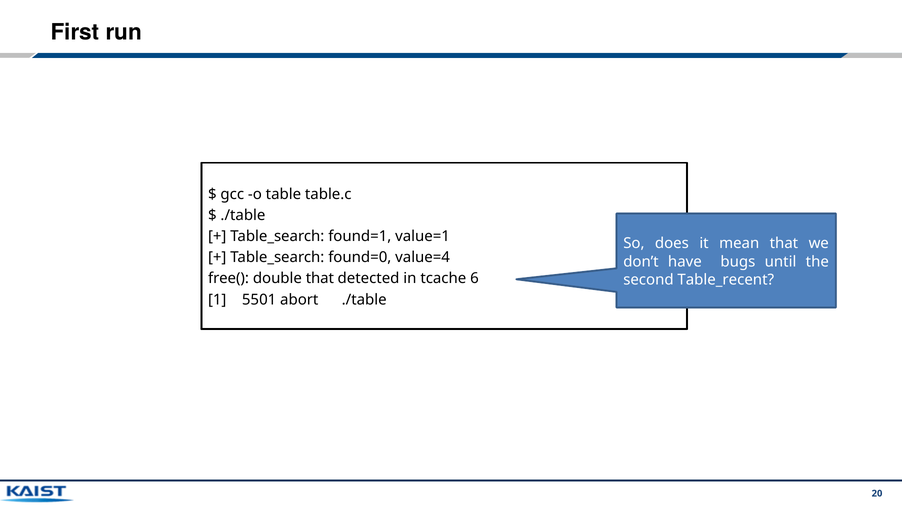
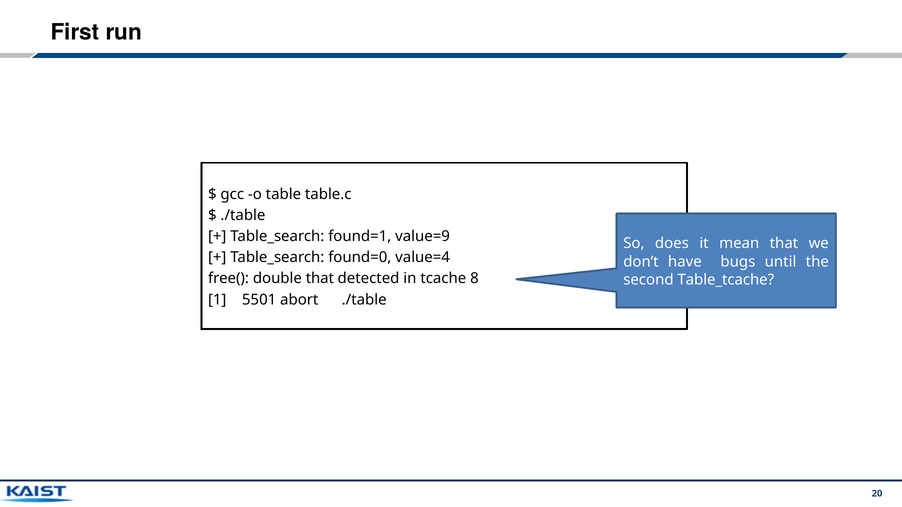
value=1: value=1 -> value=9 (423, 237)
6: 6 -> 8 (474, 279)
Table_recent: Table_recent -> Table_tcache (726, 280)
